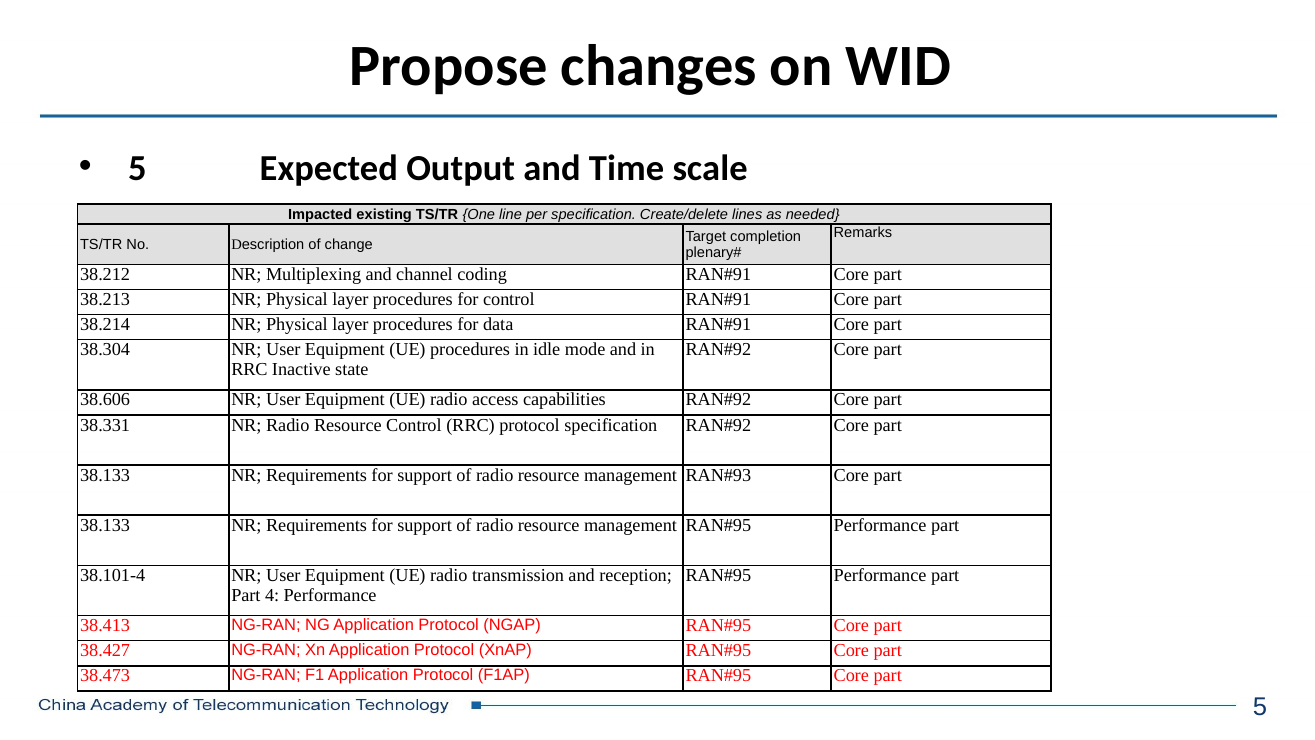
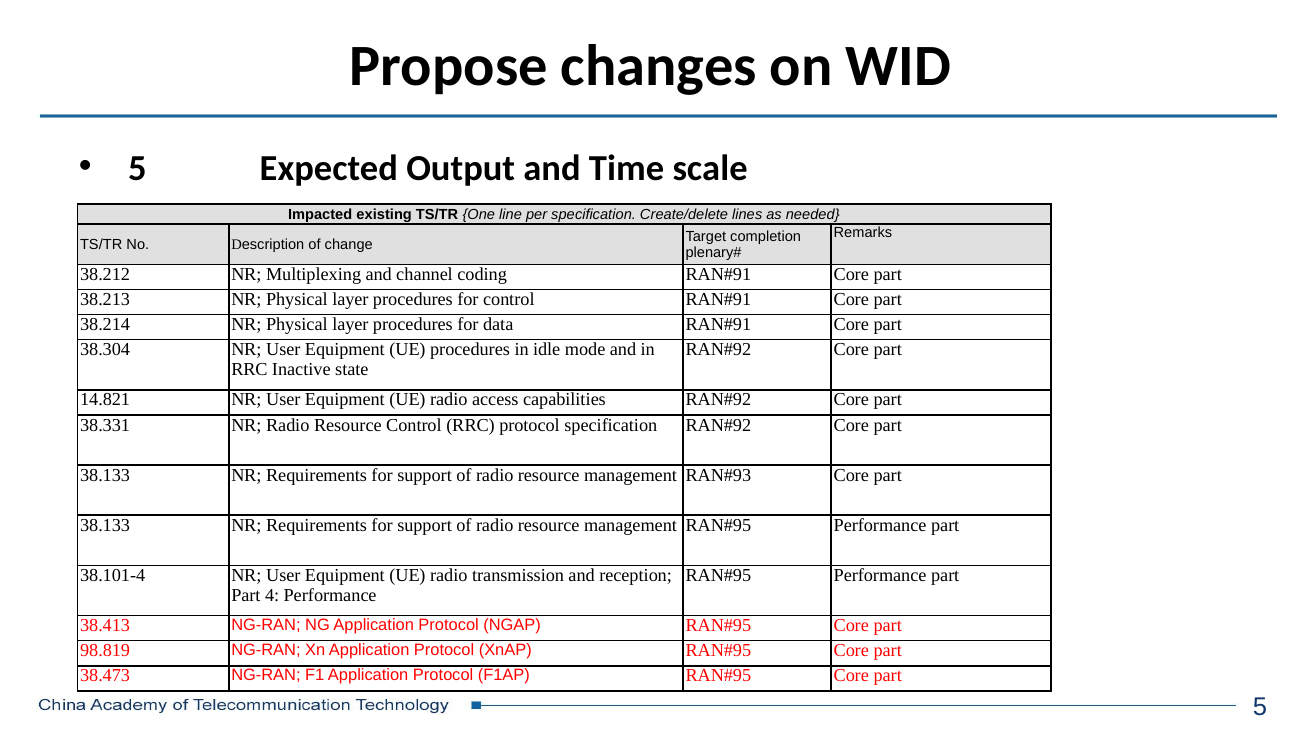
38.606: 38.606 -> 14.821 (105, 400)
38.427: 38.427 -> 98.819 (105, 651)
